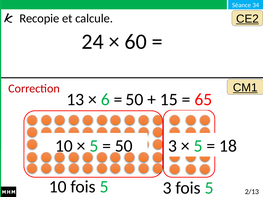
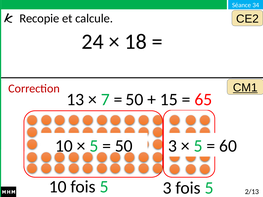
CE2 underline: present -> none (247, 19)
60: 60 -> 18 (136, 42)
6: 6 -> 7 (105, 100)
18: 18 -> 60 (228, 146)
